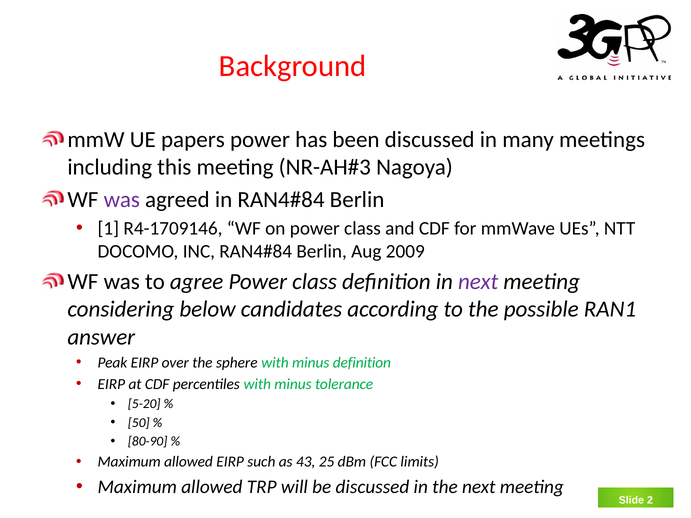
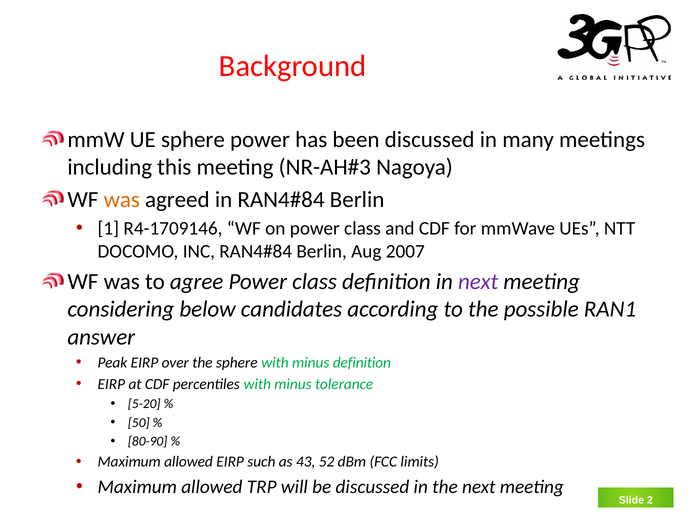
UE papers: papers -> sphere (193, 140)
was colour: purple -> orange (122, 200)
2009: 2009 -> 2007 (405, 252)
25: 25 -> 52 (327, 462)
